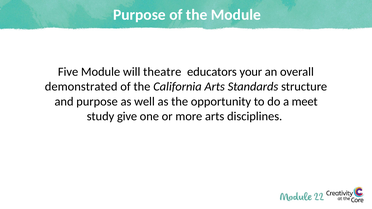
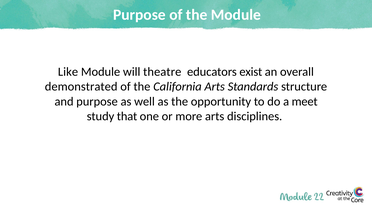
Five: Five -> Like (68, 72)
your: your -> exist (251, 72)
give: give -> that (127, 116)
